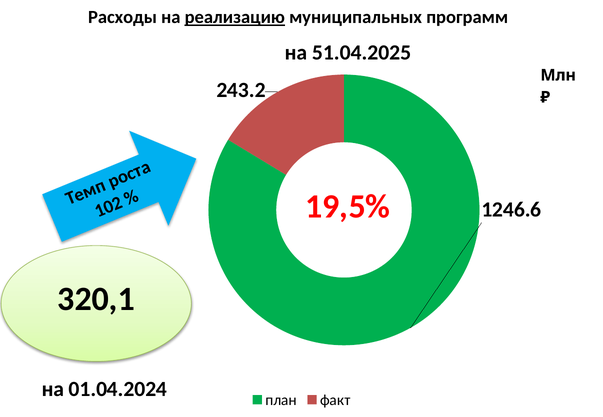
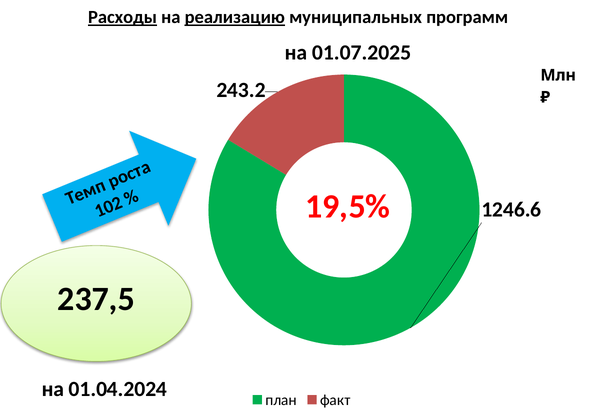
Расходы underline: none -> present (123, 17)
51.04.2025: 51.04.2025 -> 01.07.2025 (362, 53)
320,1: 320,1 -> 237,5 (96, 299)
